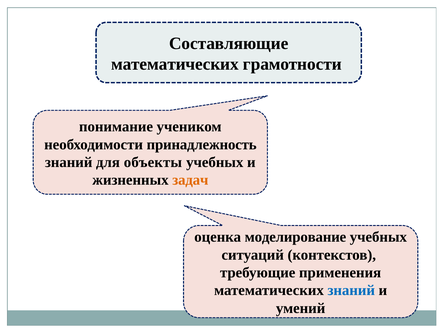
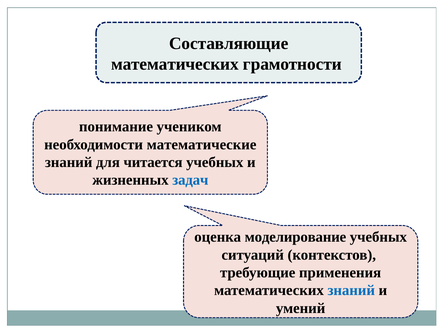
принадлежность: принадлежность -> математические (202, 144)
объекты: объекты -> читается (153, 162)
задач colour: orange -> blue (190, 180)
